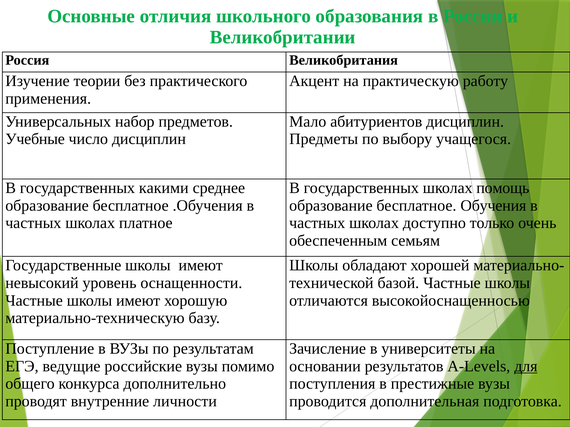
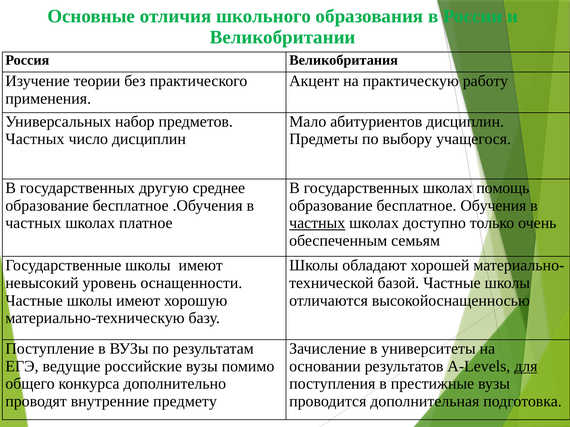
Учебные: Учебные -> Частных (35, 139)
какими: какими -> другую (164, 188)
частных underline: none -> present (317, 223)
личности: личности -> предмету (185, 402)
